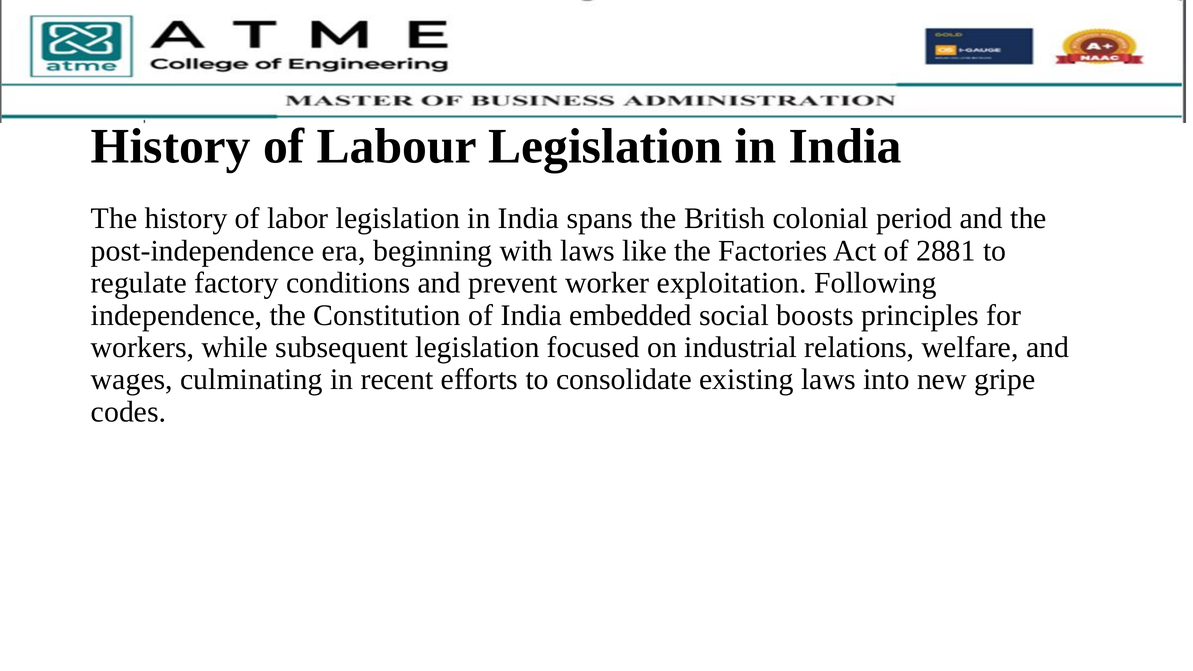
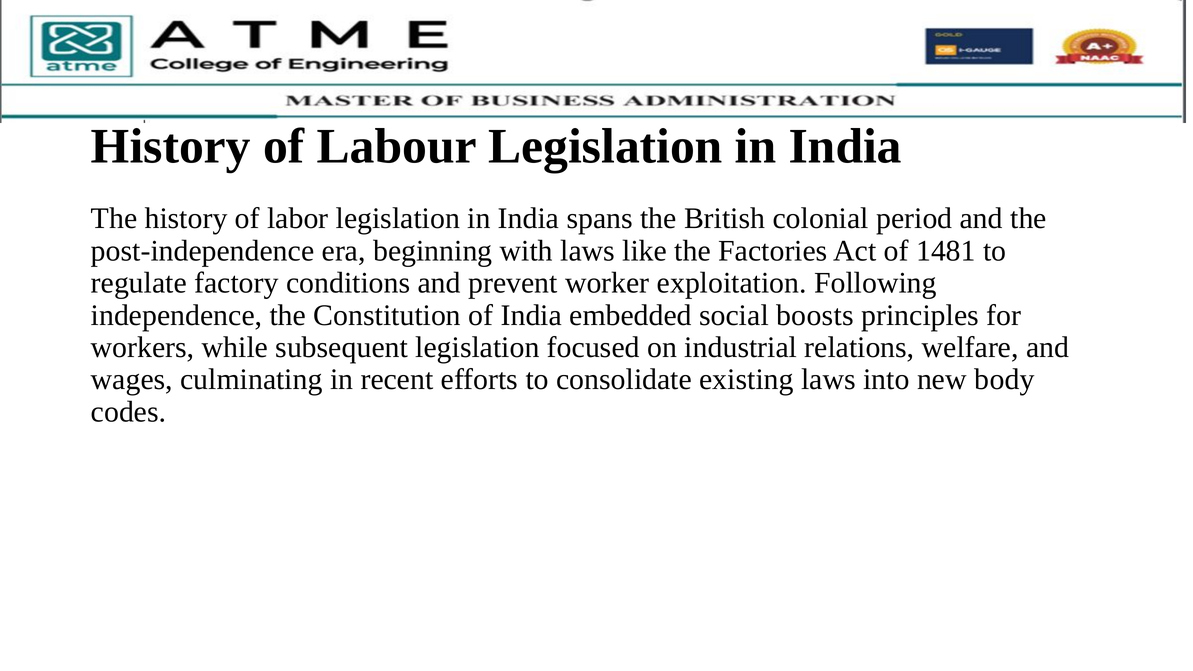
2881: 2881 -> 1481 (946, 251)
gripe: gripe -> body (1005, 380)
